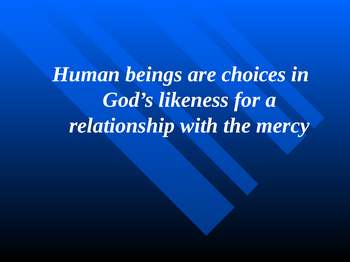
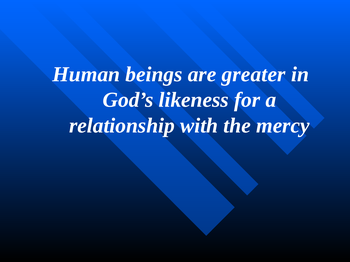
choices: choices -> greater (254, 74)
